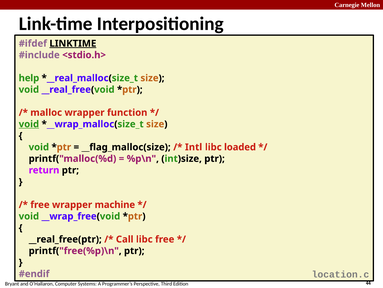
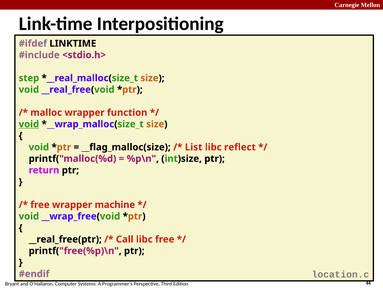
LINKTIME underline: present -> none (73, 43)
help: help -> step (29, 78)
Intl: Intl -> List (194, 147)
loaded: loaded -> reflect (240, 147)
